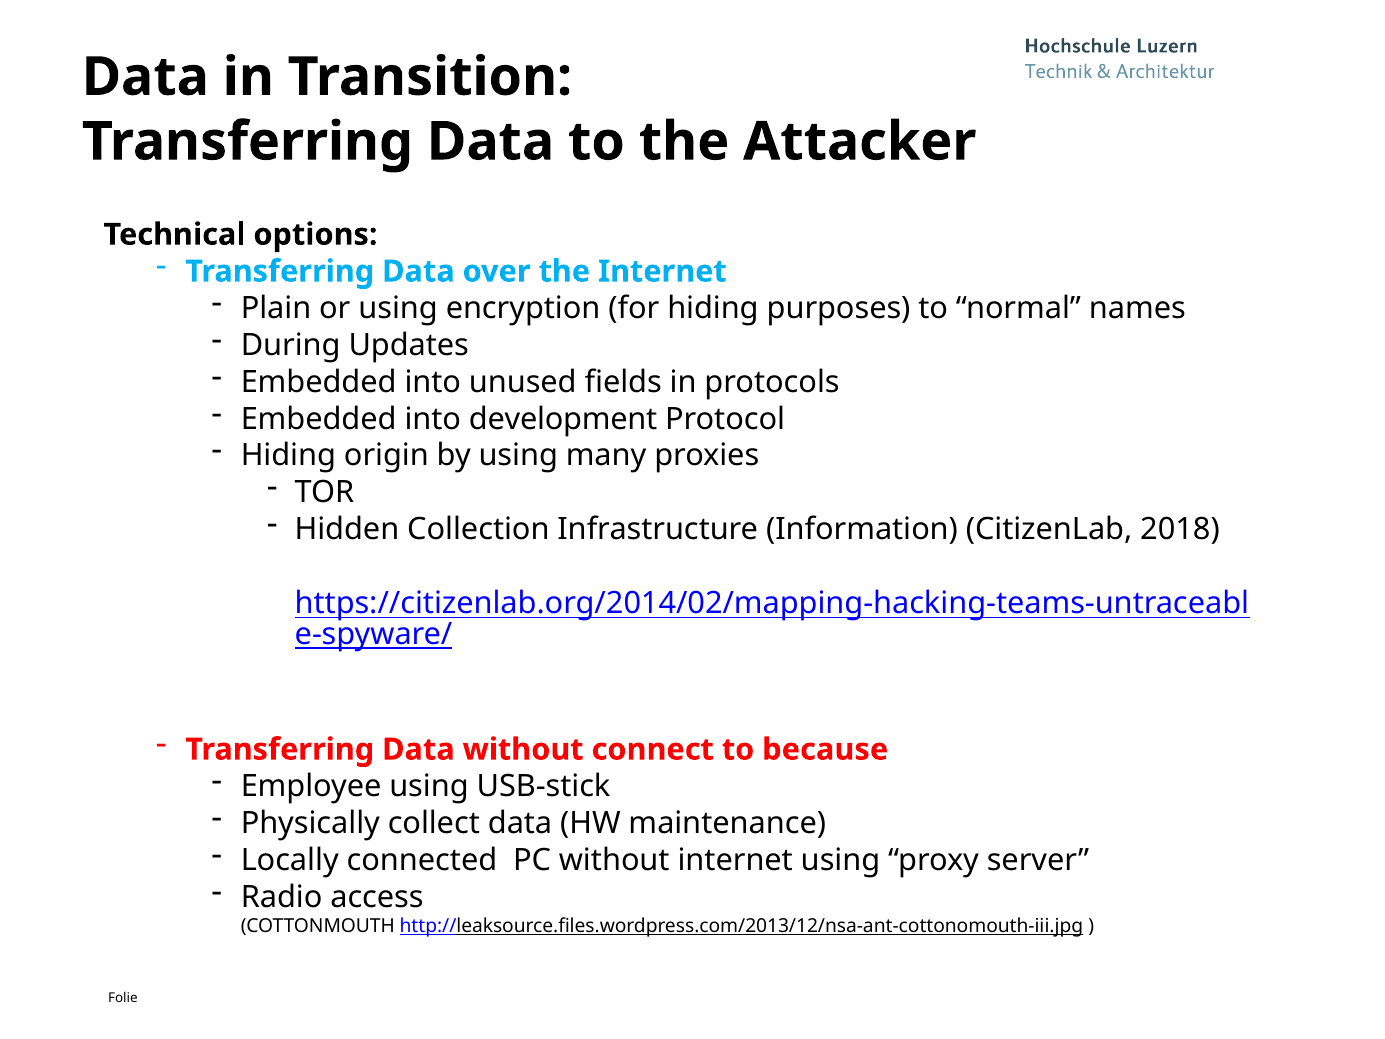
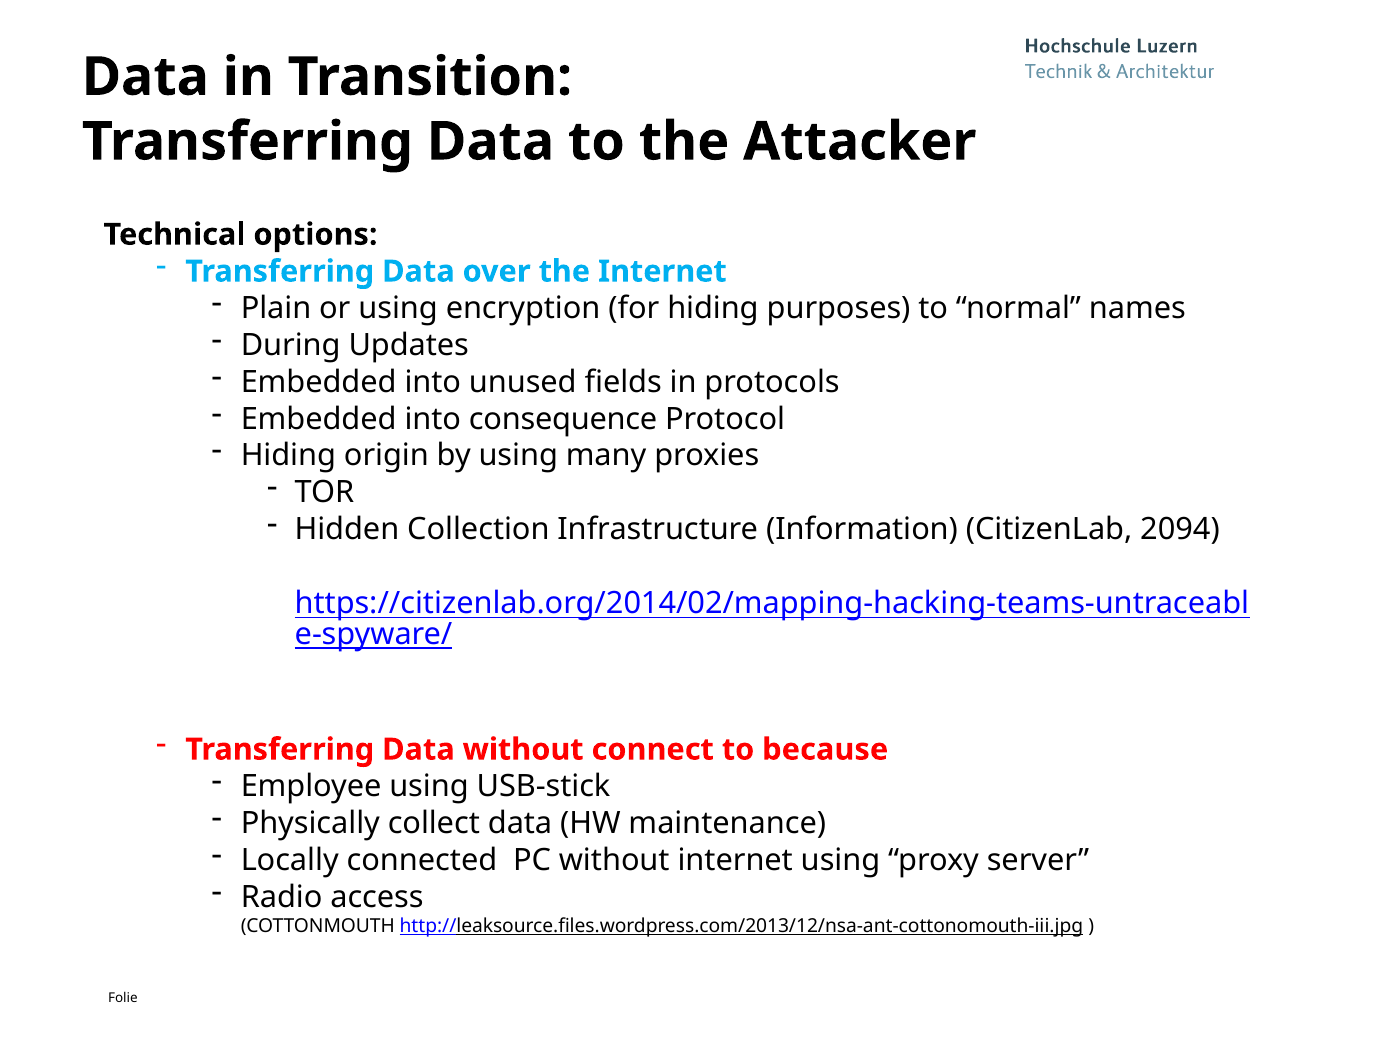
development: development -> consequence (563, 419)
2018: 2018 -> 2094 (1180, 529)
